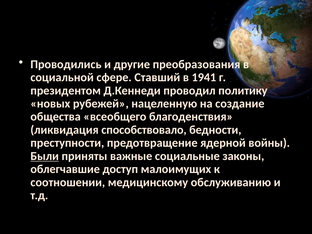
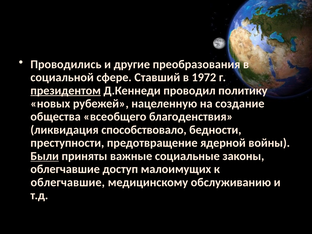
1941: 1941 -> 1972 (204, 77)
президентом underline: none -> present (66, 91)
соотношении: соотношении -> облегчавшие (68, 182)
